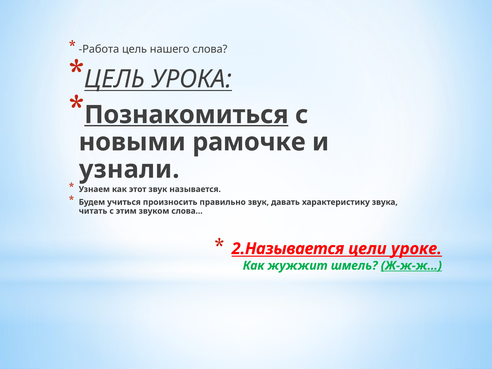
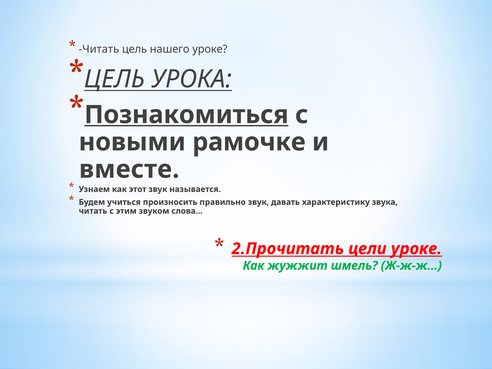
Работа: Работа -> Читать (99, 49)
нашего слова: слова -> уроке (210, 49)
узнали: узнали -> вместе (129, 169)
2.Называется: 2.Называется -> 2.Прочитать (288, 249)
Ж-ж-ж… underline: present -> none (411, 266)
